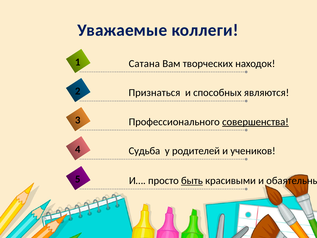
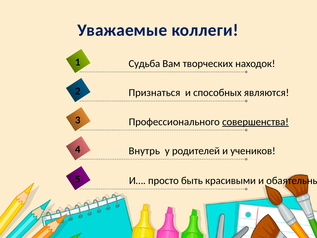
Сатана: Сатана -> Судьба (144, 64)
Судьба: Судьба -> Внутрь (144, 151)
быть underline: present -> none (192, 181)
